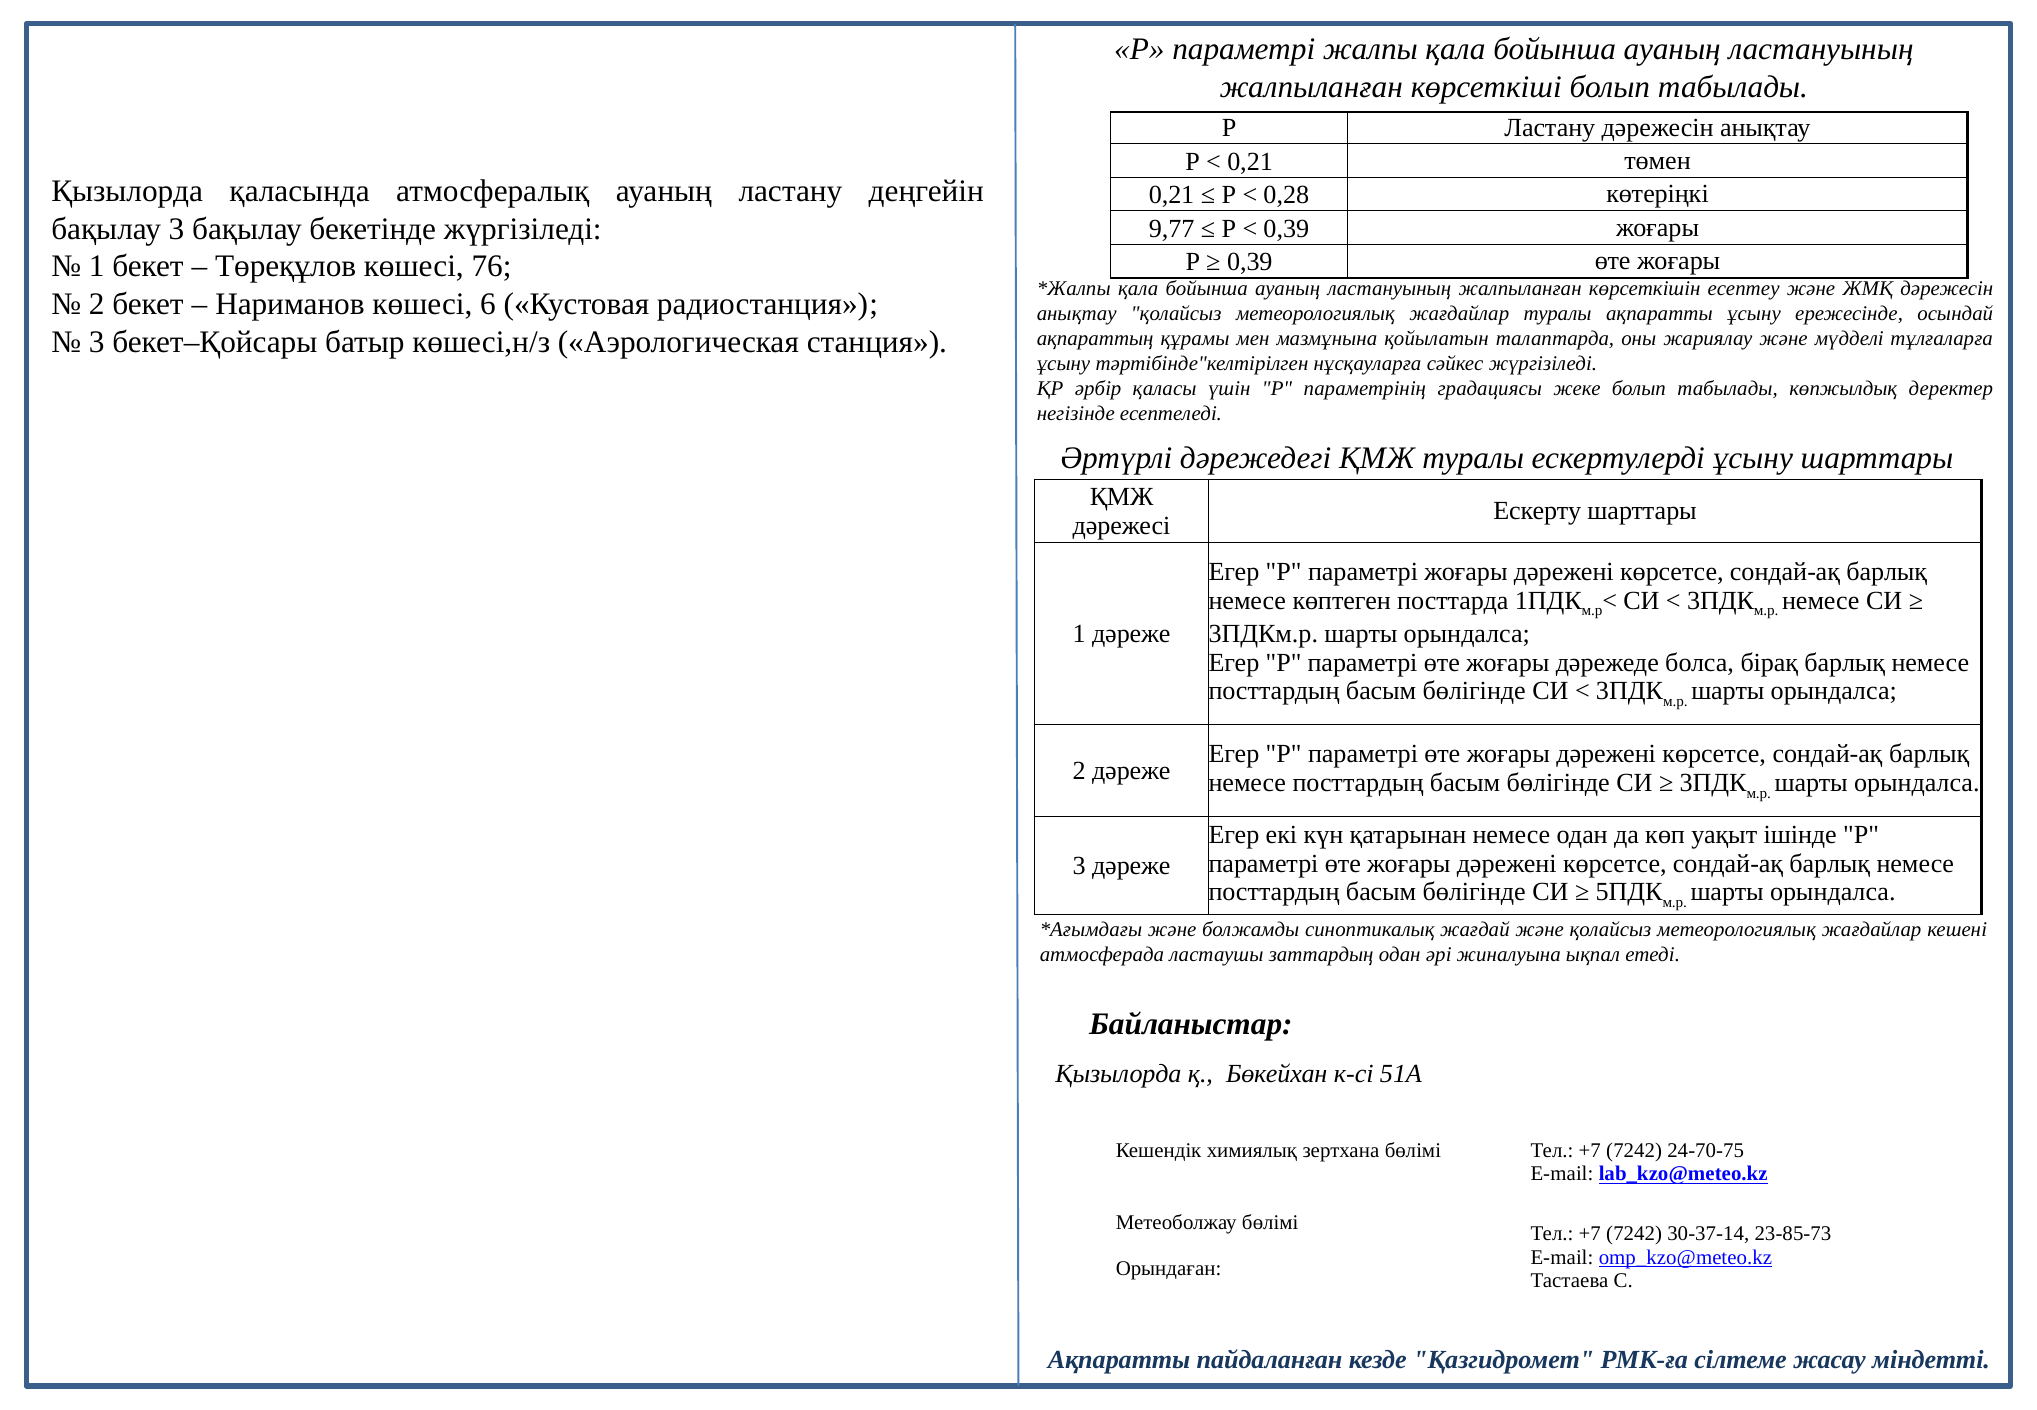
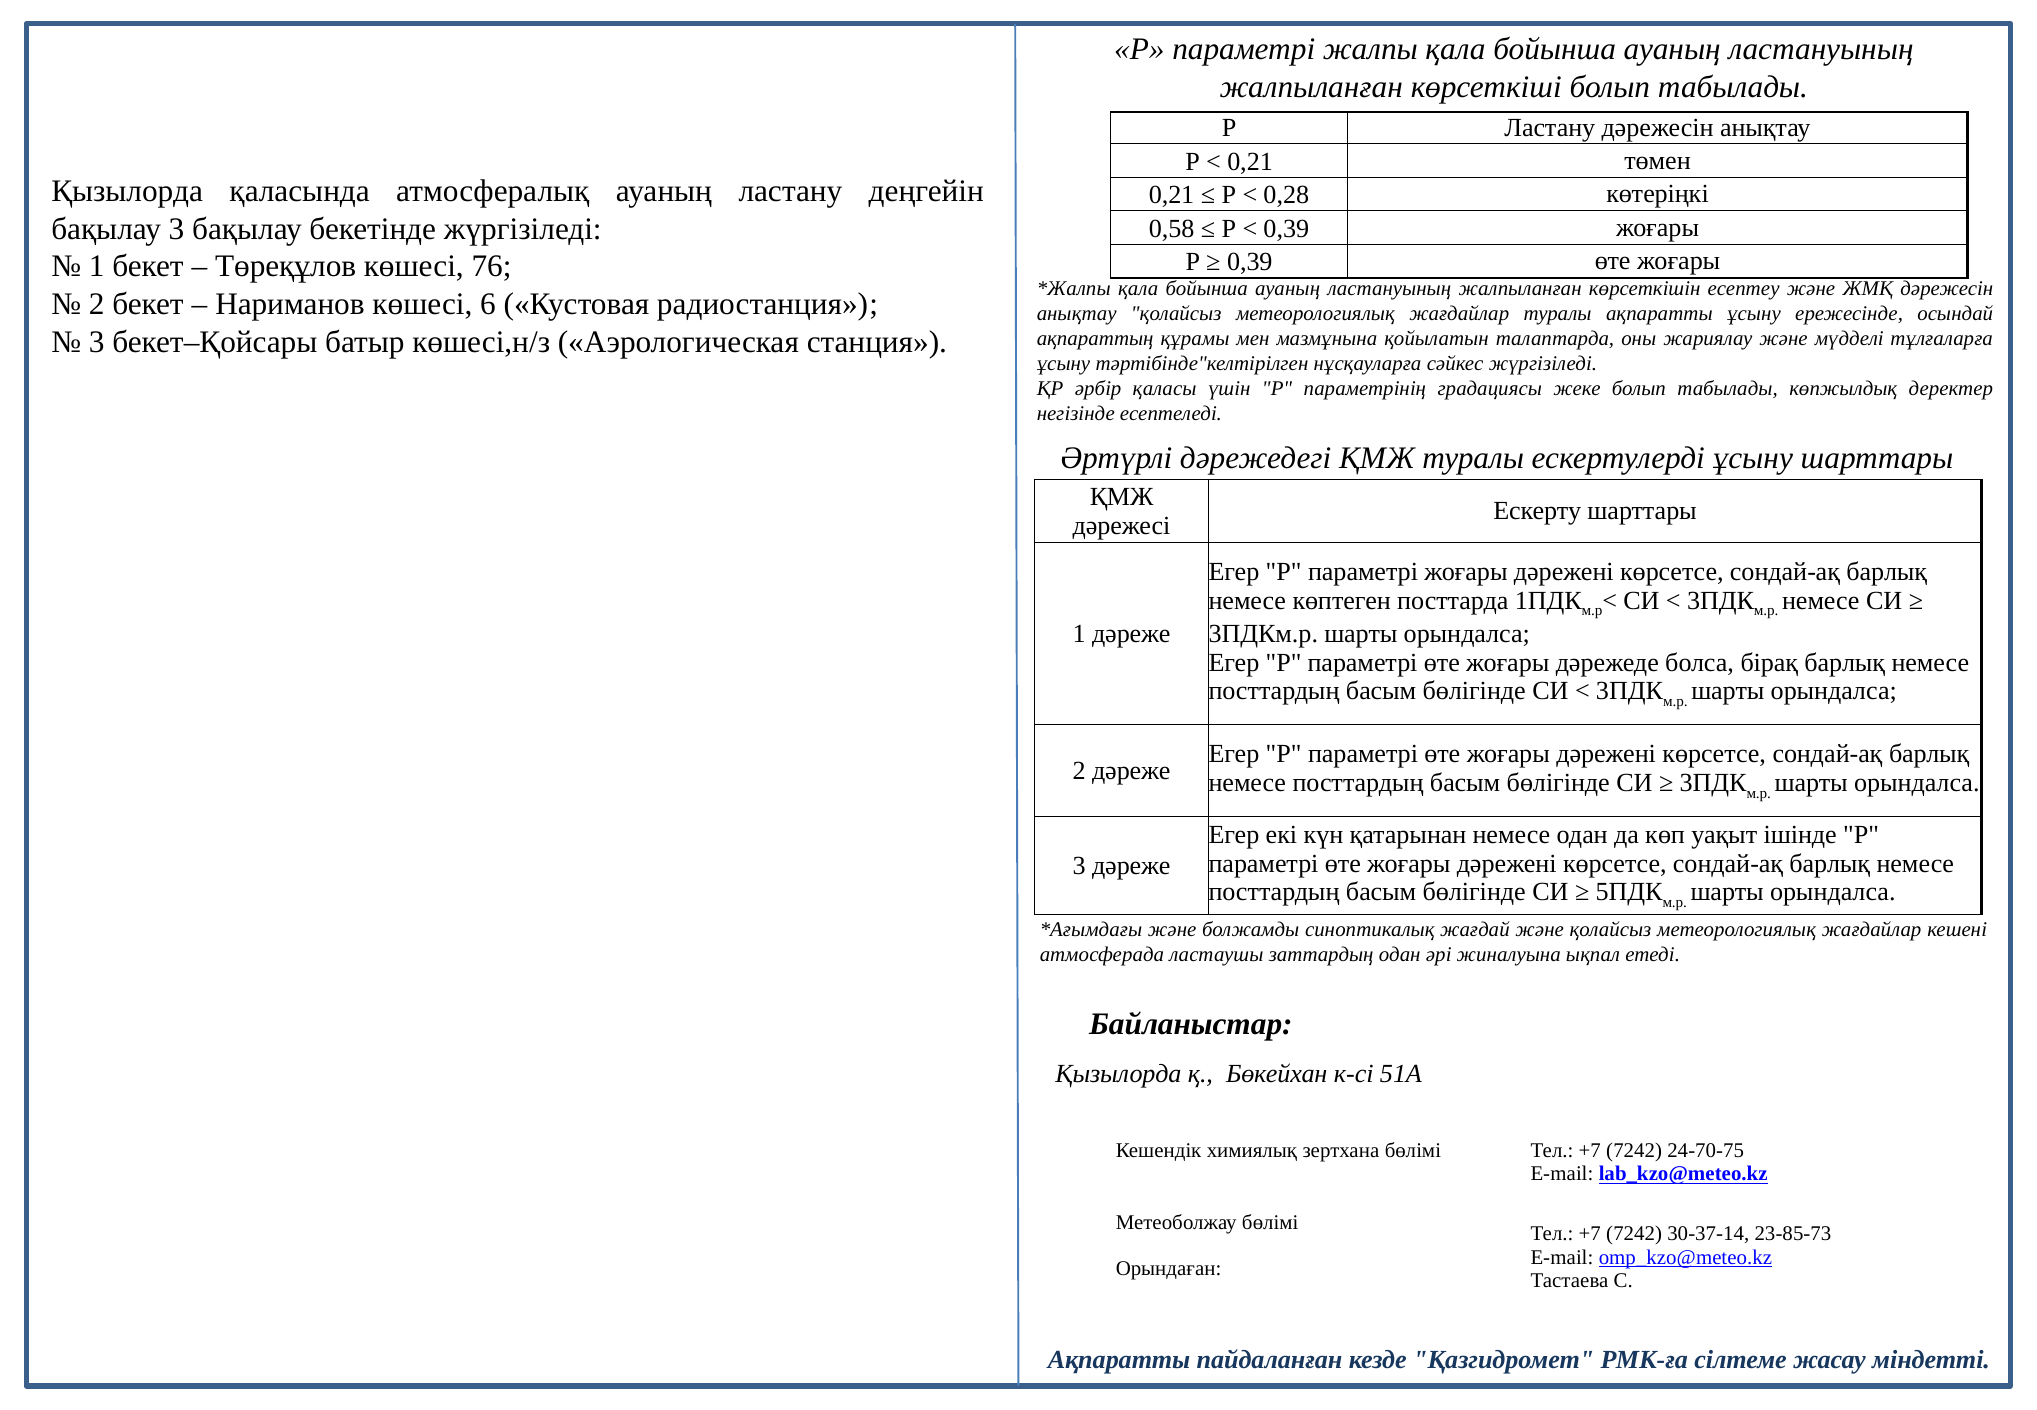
9,77: 9,77 -> 0,58 (1172, 229)
